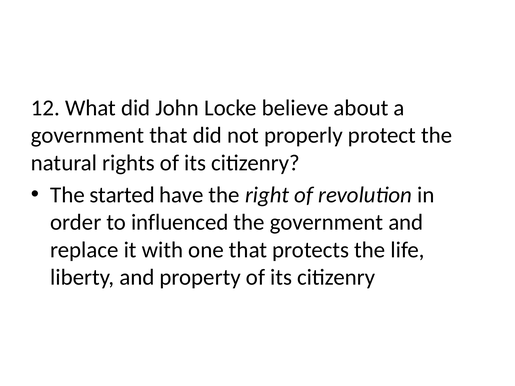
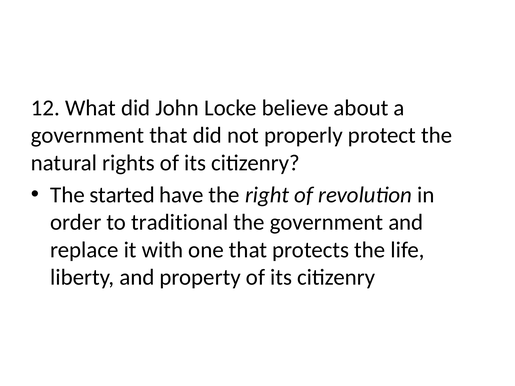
influenced: influenced -> traditional (180, 223)
